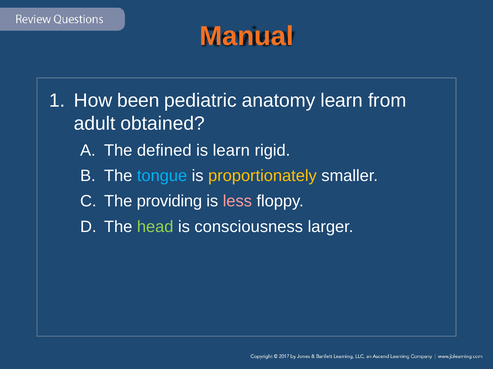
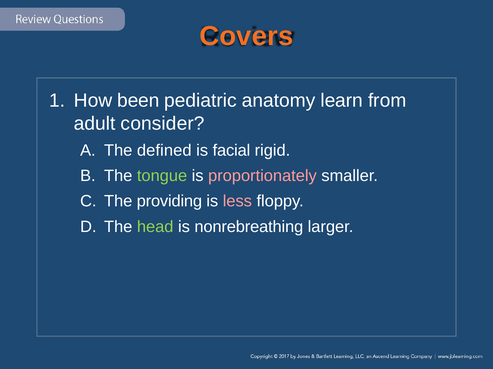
Manual: Manual -> Covers (246, 36)
obtained: obtained -> consider (163, 124)
is learn: learn -> facial (231, 151)
tongue colour: light blue -> light green (162, 176)
proportionately colour: yellow -> pink (262, 176)
consciousness: consciousness -> nonrebreathing (249, 227)
